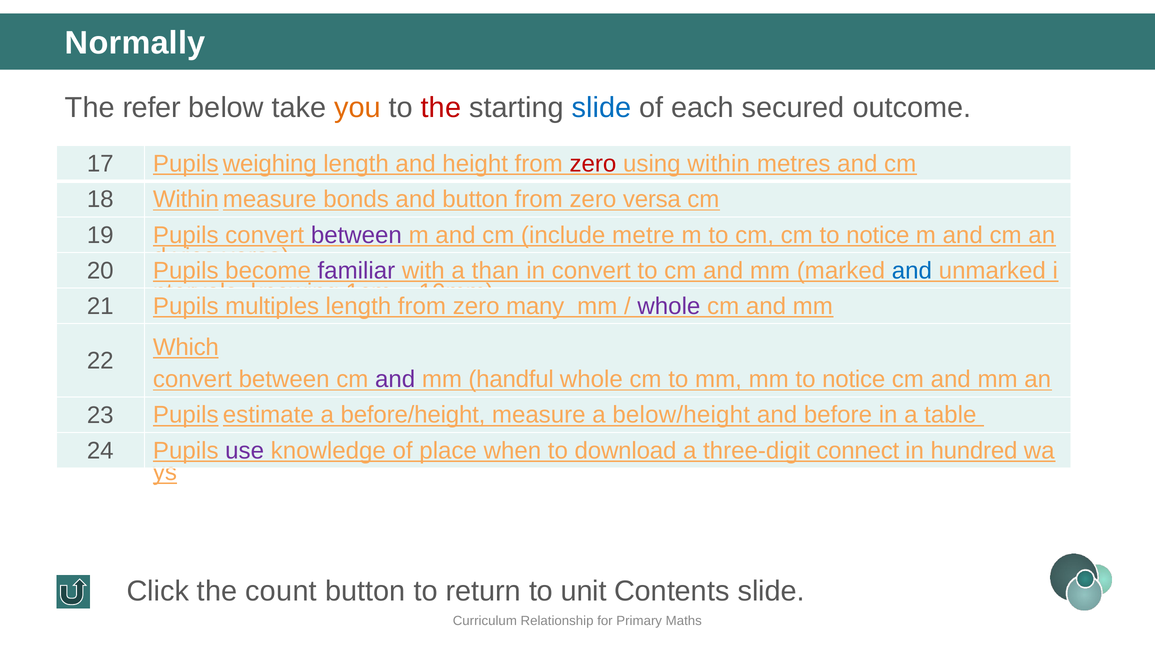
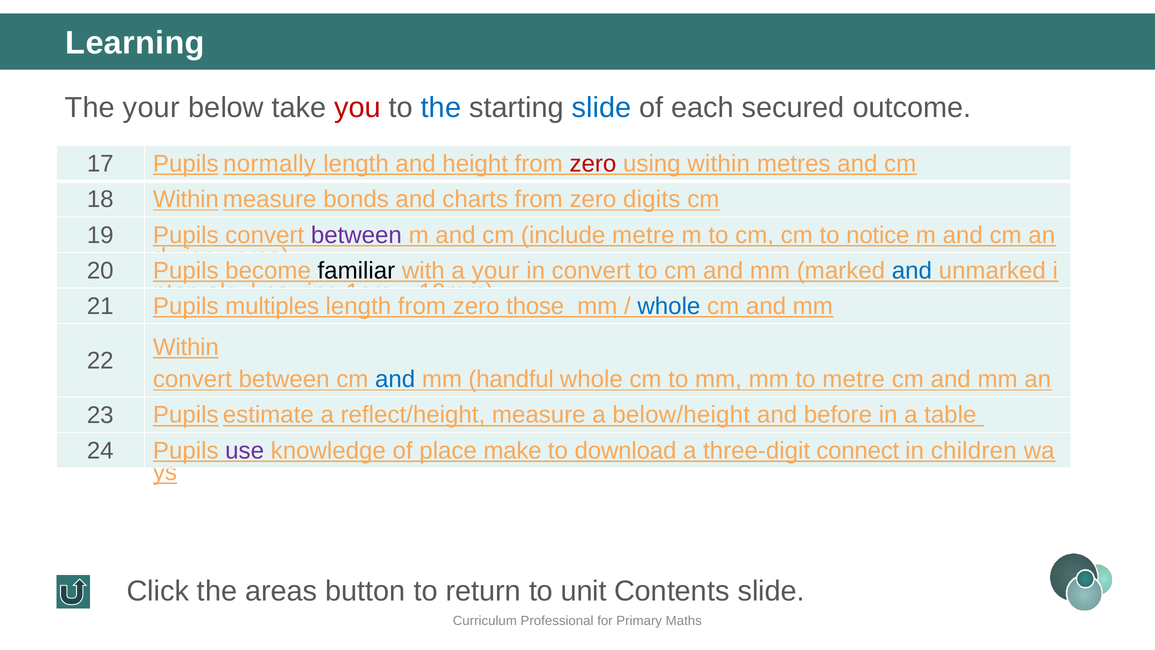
Normally: Normally -> Learning (135, 43)
The refer: refer -> your (151, 107)
you colour: orange -> red (358, 107)
the colour: red -> blue (441, 107)
weighing: weighing -> normally (270, 164)
and button: button -> charts (475, 199)
zero versa: versa -> digits (652, 199)
familiar colour: purple -> black (356, 270)
a than: than -> your (495, 270)
many: many -> those (535, 306)
whole colour: purple -> blue (669, 306)
Which: Which -> Within (186, 347)
and colour: purple -> blue (395, 379)
mm to notice: notice -> metre (854, 379)
before/height: before/height -> reflect/height (413, 415)
when: when -> make (512, 450)
hundred: hundred -> children (974, 450)
count: count -> areas (281, 591)
Relationship: Relationship -> Professional (557, 620)
